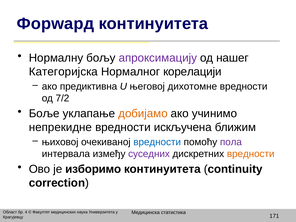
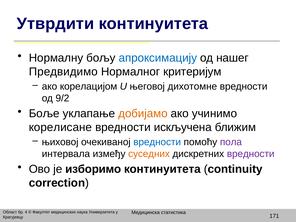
Форwард: Форwард -> Утврдити (55, 24)
апроксимацију colour: purple -> blue (158, 58)
Категоријска: Категоријска -> Предвидимо (63, 72)
корелацији: корелацији -> критеријум (192, 72)
предиктивна: предиктивна -> корелацијом (89, 86)
7/2: 7/2 -> 9/2 (62, 98)
непрекидне: непрекидне -> корелисане (60, 127)
суседних colour: purple -> orange (149, 154)
вредности colour: orange -> purple (251, 154)
